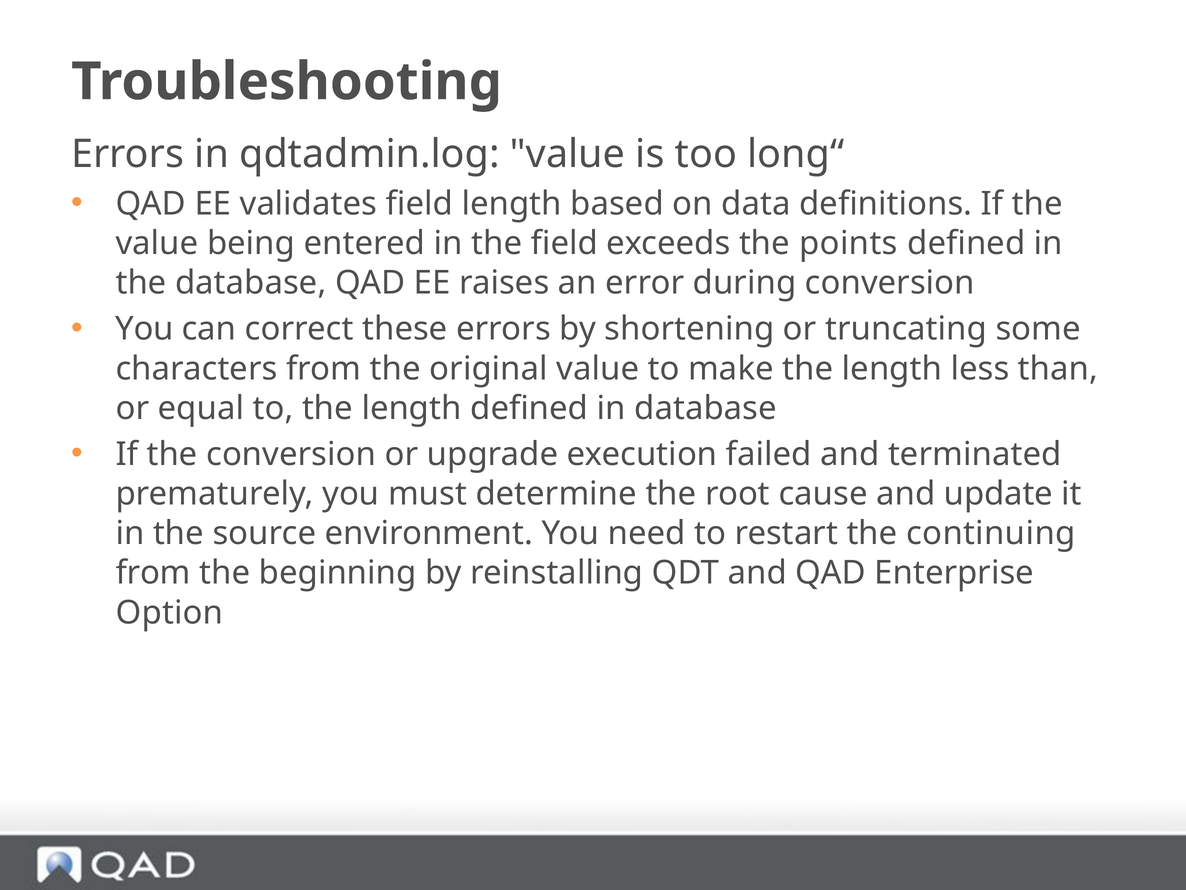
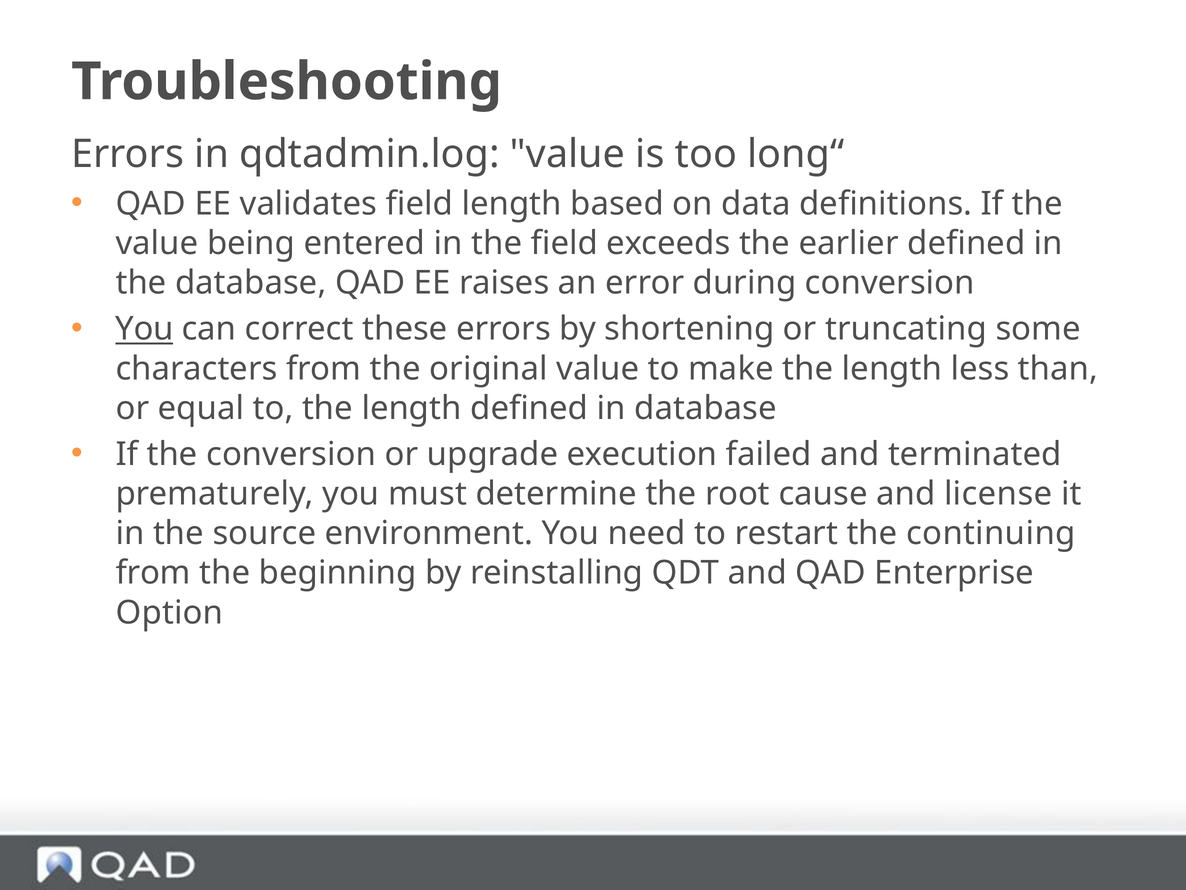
points: points -> earlier (849, 243)
You underline: none -> present (145, 329)
update: update -> license (998, 494)
